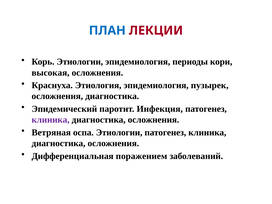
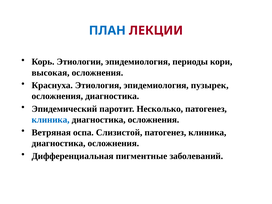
Инфекция: Инфекция -> Несколько (160, 109)
клиника colour: purple -> blue (51, 120)
оспа Этиологии: Этиологии -> Слизистой (119, 132)
поражением: поражением -> пигментные (141, 156)
